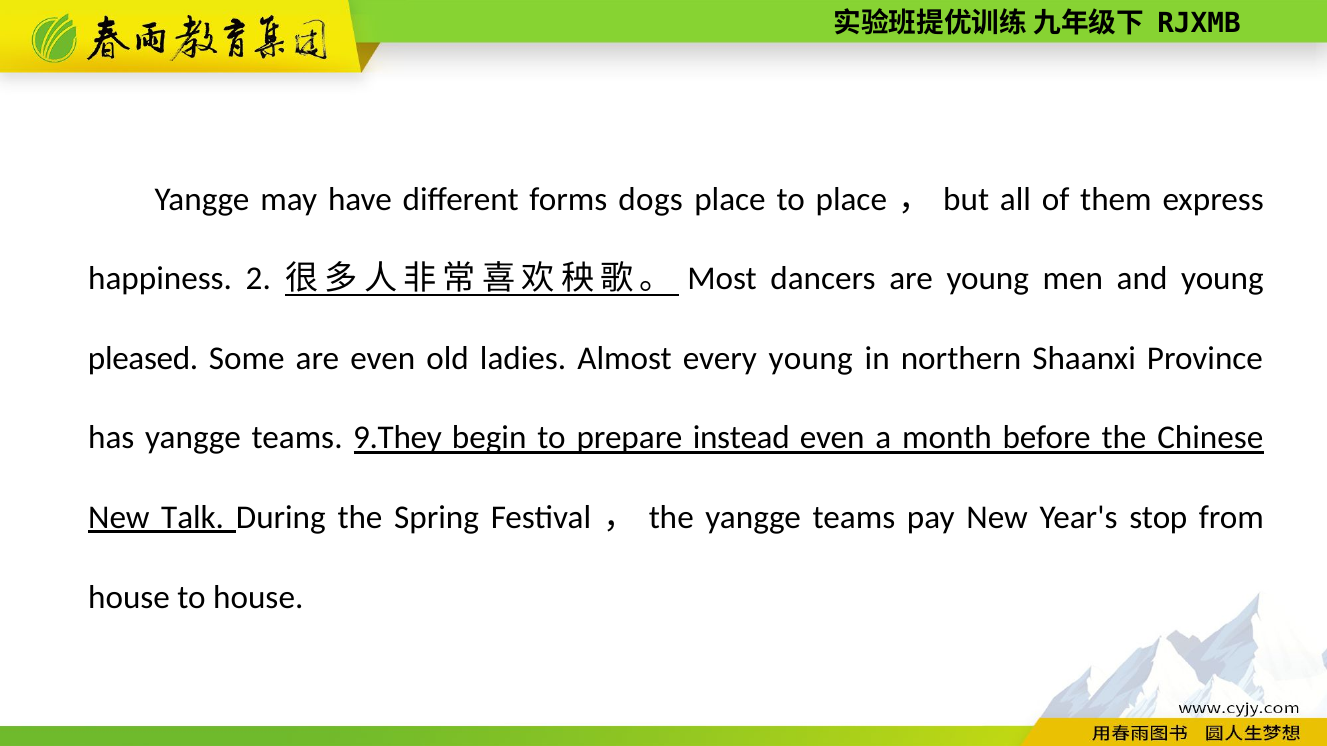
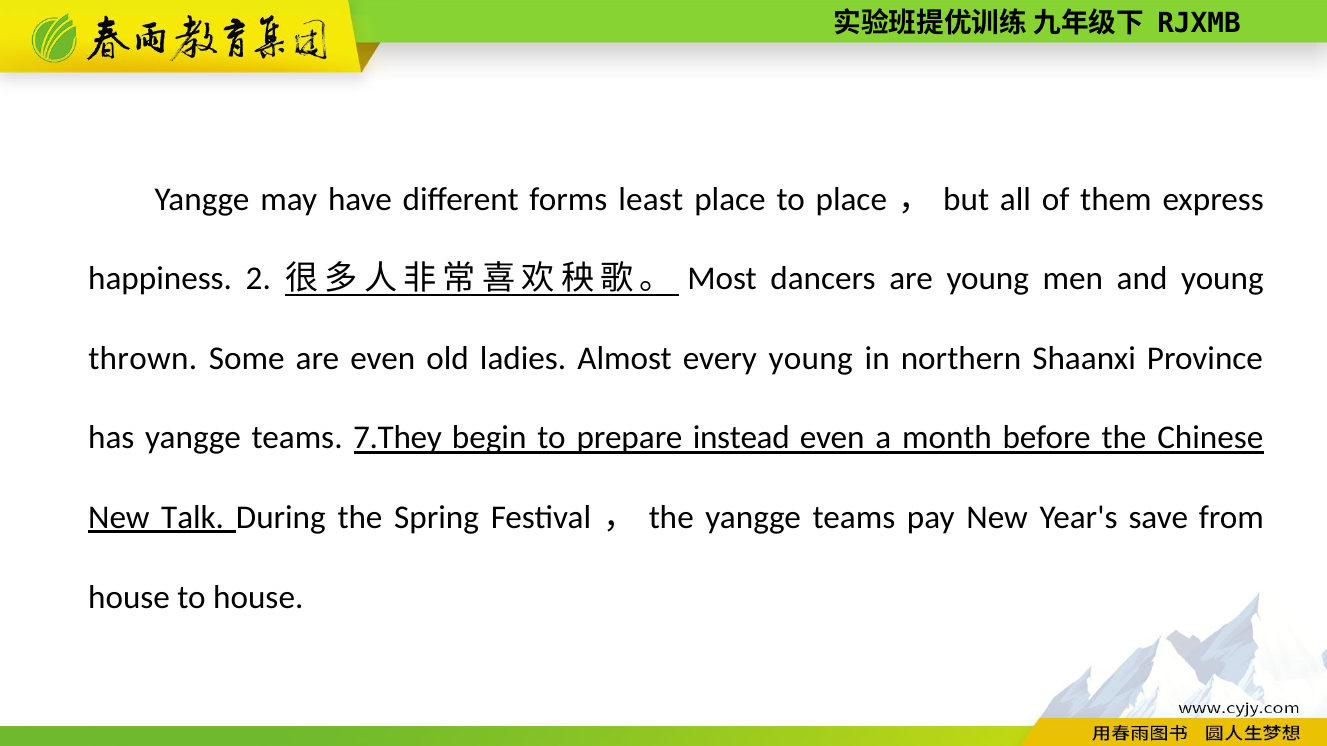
dogs: dogs -> least (651, 199)
pleased: pleased -> thrown (143, 359)
9.They: 9.They -> 7.They (397, 438)
stop: stop -> save (1158, 518)
